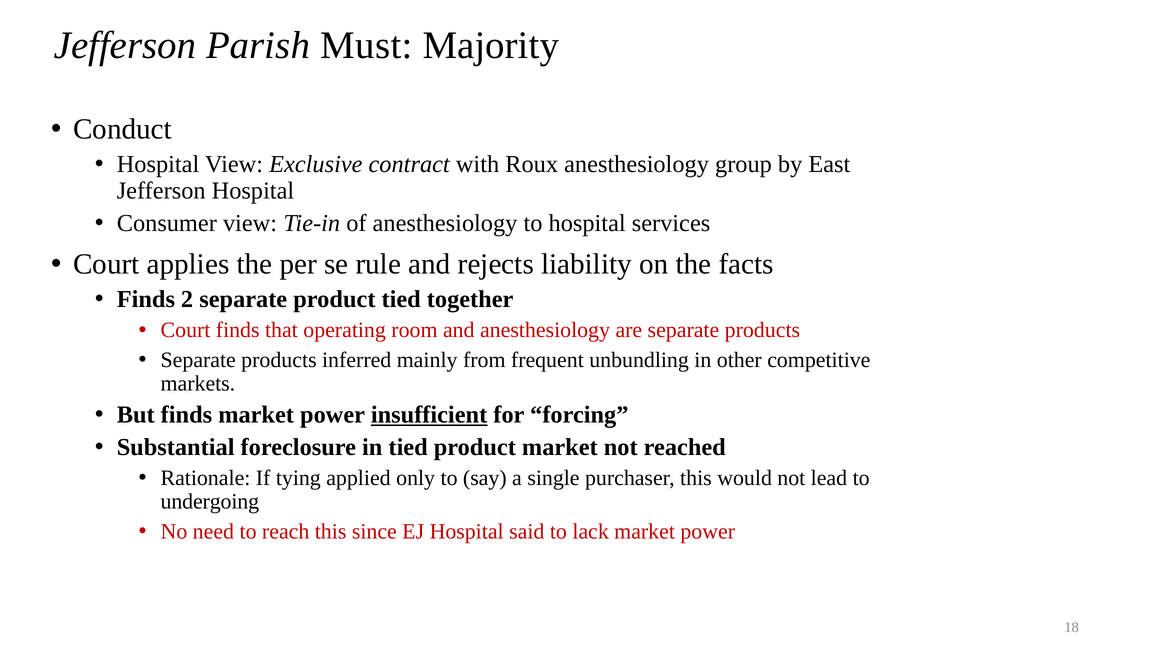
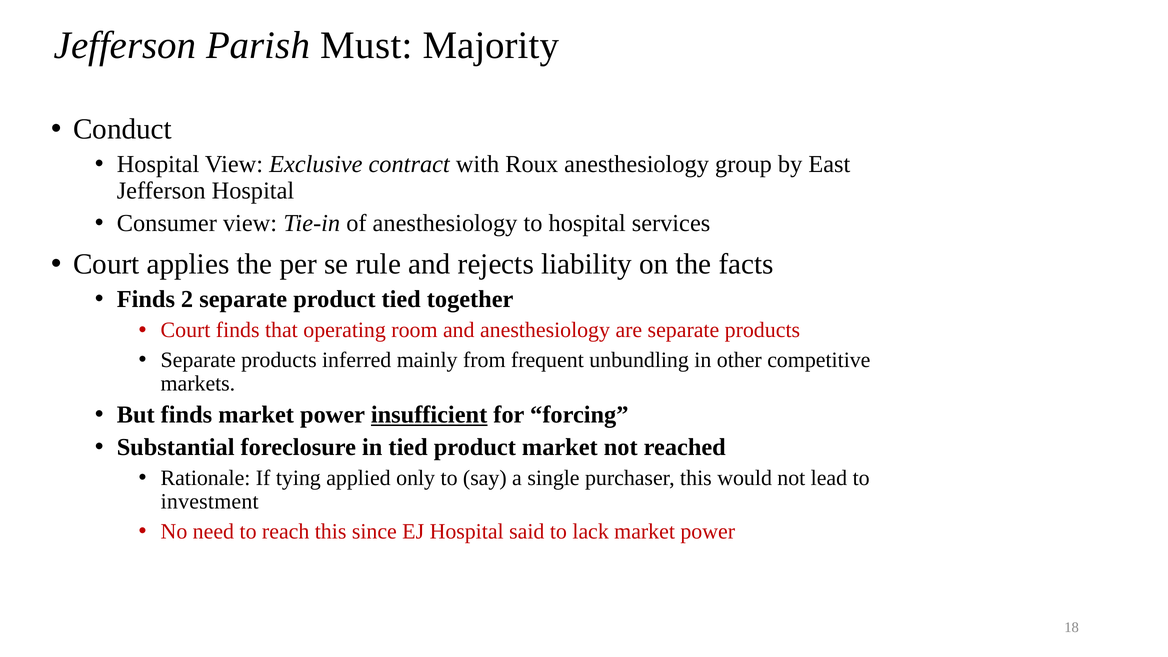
undergoing: undergoing -> investment (210, 502)
